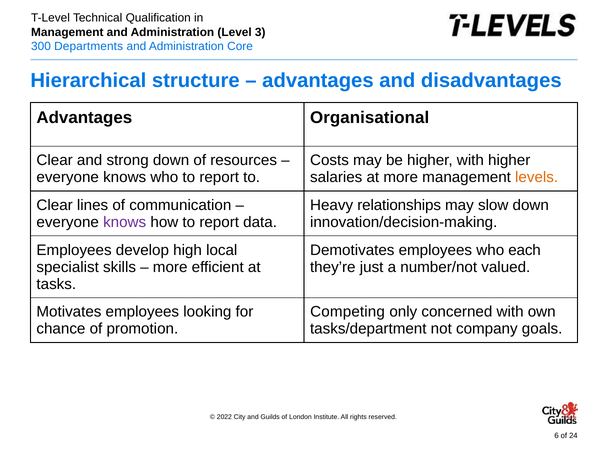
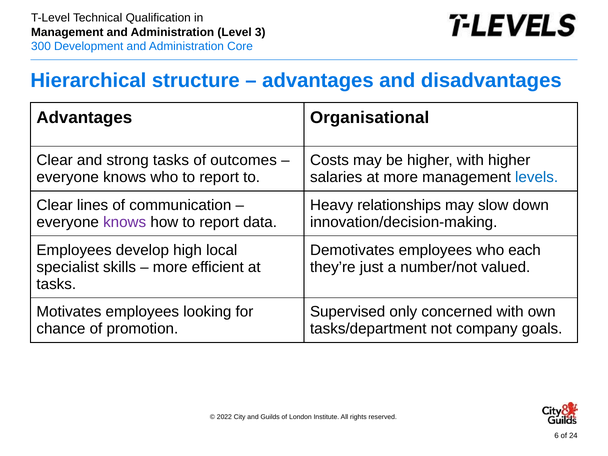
Departments: Departments -> Development (89, 46)
strong down: down -> tasks (171, 160)
resources: resources -> outcomes (244, 160)
levels colour: orange -> blue (537, 177)
Competing: Competing -> Supervised (348, 312)
